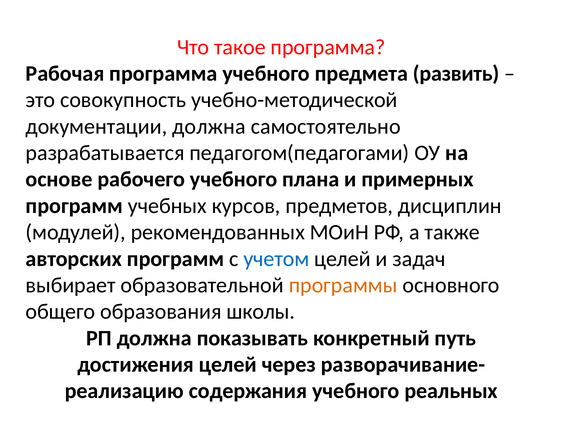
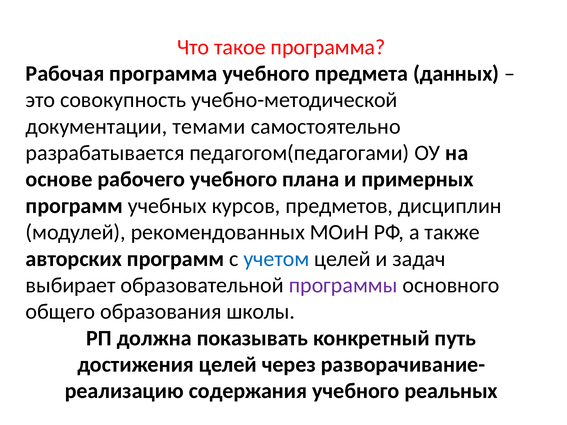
развить: развить -> данных (456, 74)
документации должна: должна -> темами (209, 127)
программы colour: orange -> purple (343, 285)
